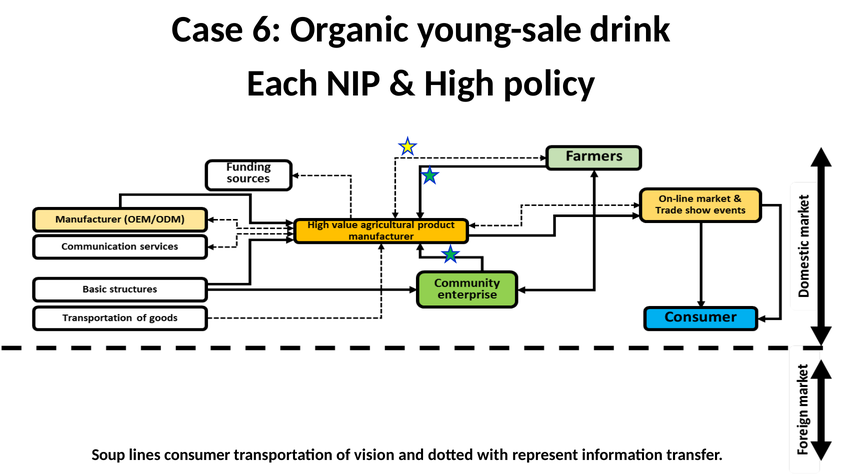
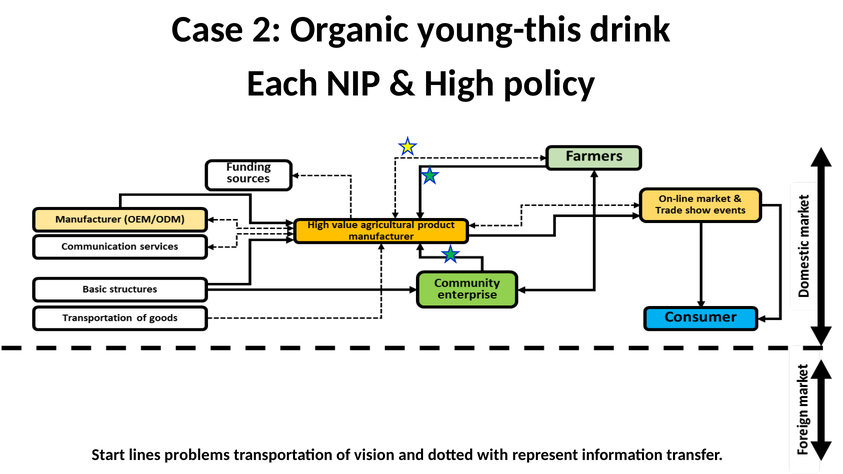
6: 6 -> 2 (267, 30)
young-sale: young-sale -> young-this (499, 30)
Soup: Soup -> Start (108, 455)
consumer: consumer -> problems (197, 455)
